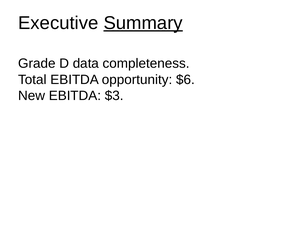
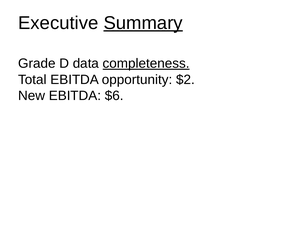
completeness underline: none -> present (146, 64)
$6: $6 -> $2 (185, 80)
$3: $3 -> $6 (114, 96)
